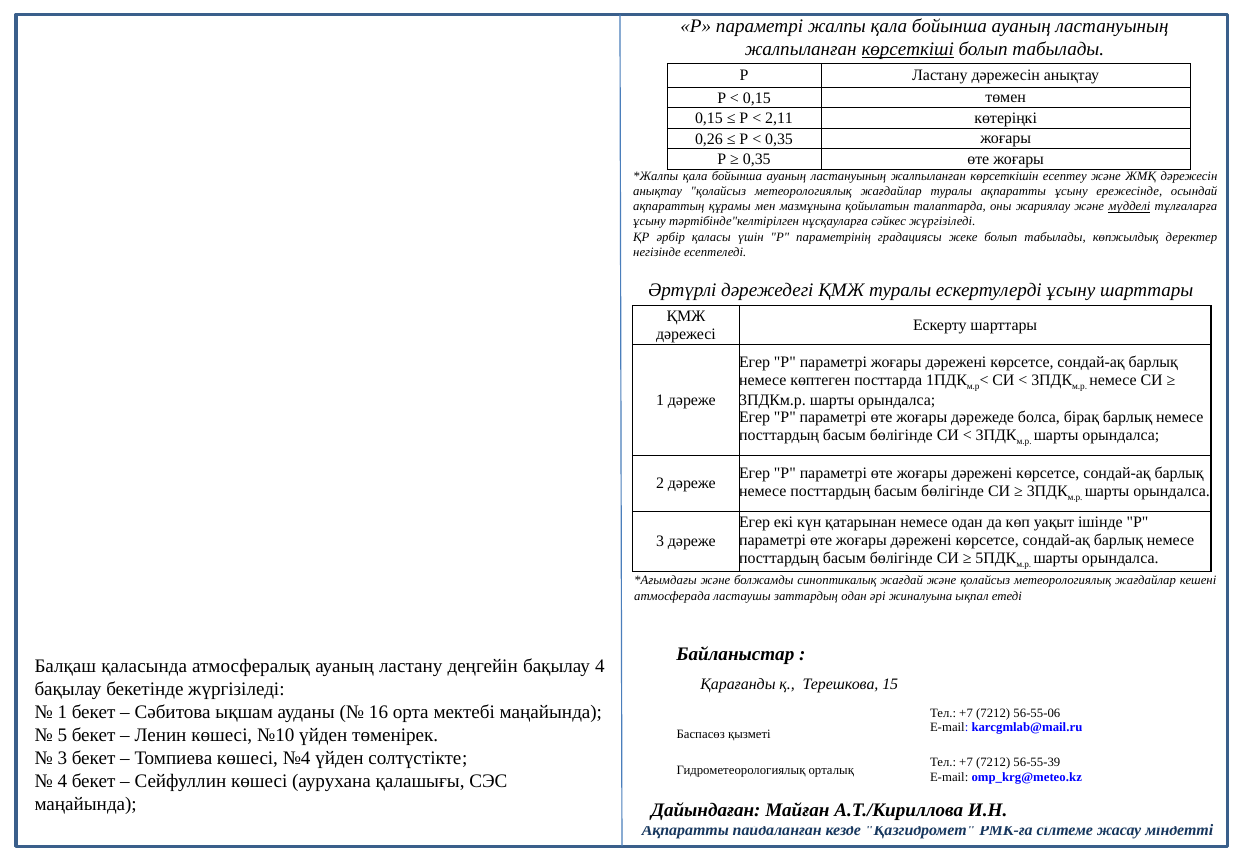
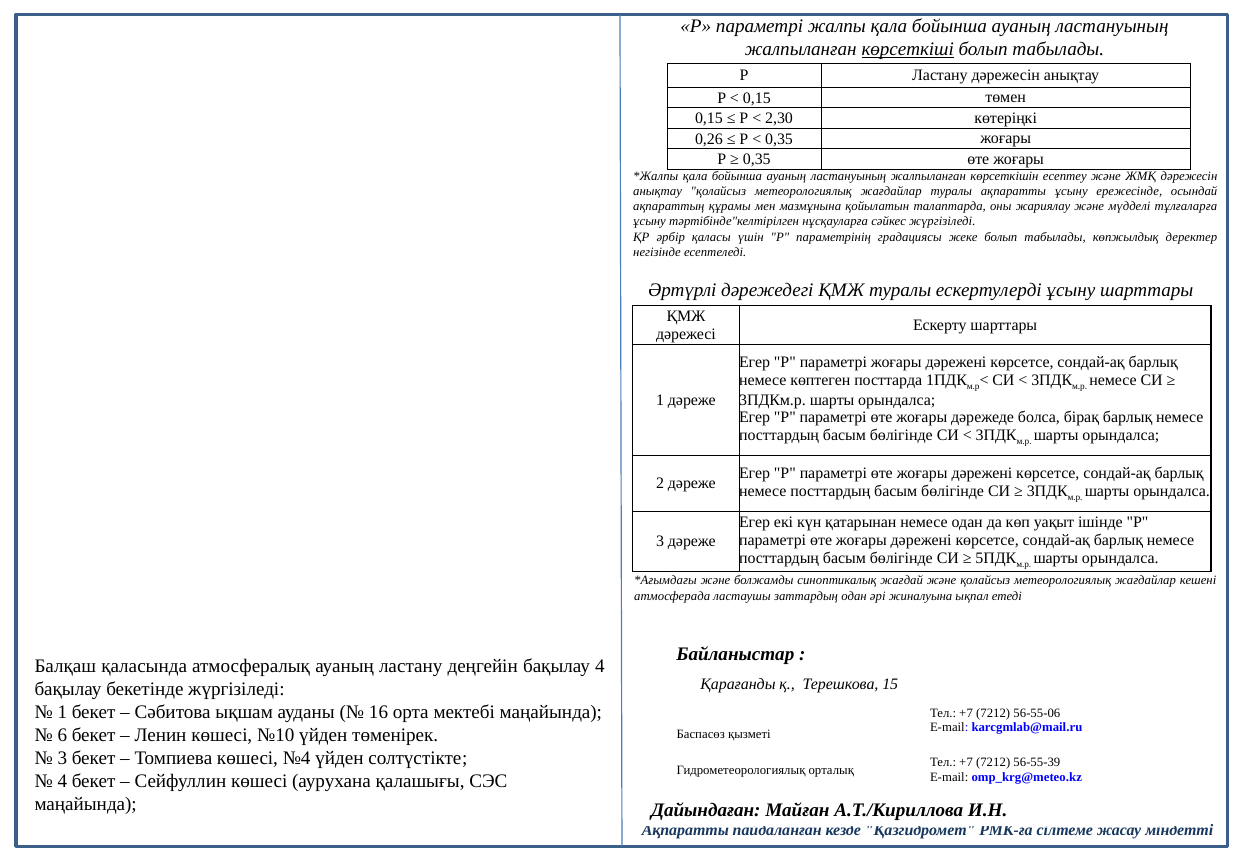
2,11: 2,11 -> 2,30 (779, 119)
мүдделі underline: present -> none (1129, 206)
5: 5 -> 6 (62, 736)
